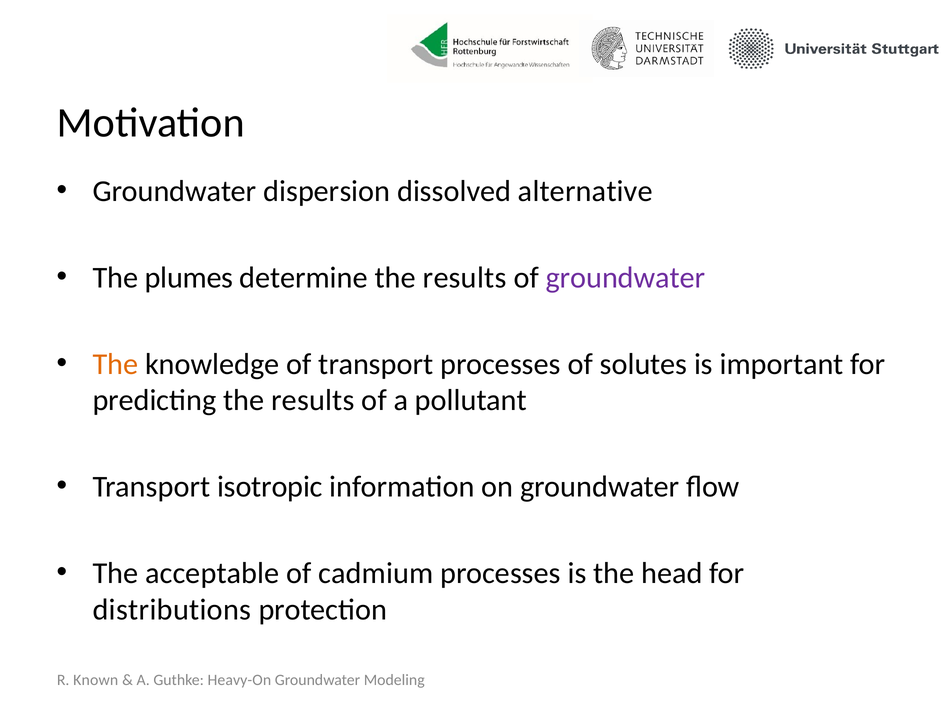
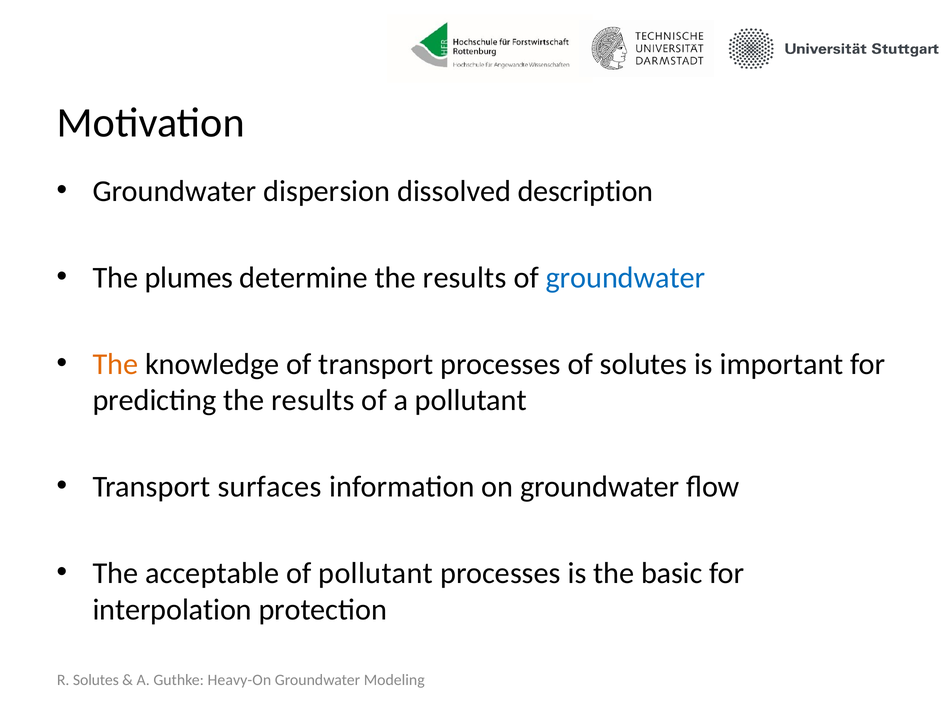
alternative: alternative -> description (586, 191)
groundwater colour: purple -> blue (625, 278)
isotropic: isotropic -> surfaces (270, 487)
of cadmium: cadmium -> pollutant (376, 573)
head: head -> basic (672, 573)
distributions: distributions -> interpolation (172, 609)
R Known: Known -> Solutes (96, 680)
